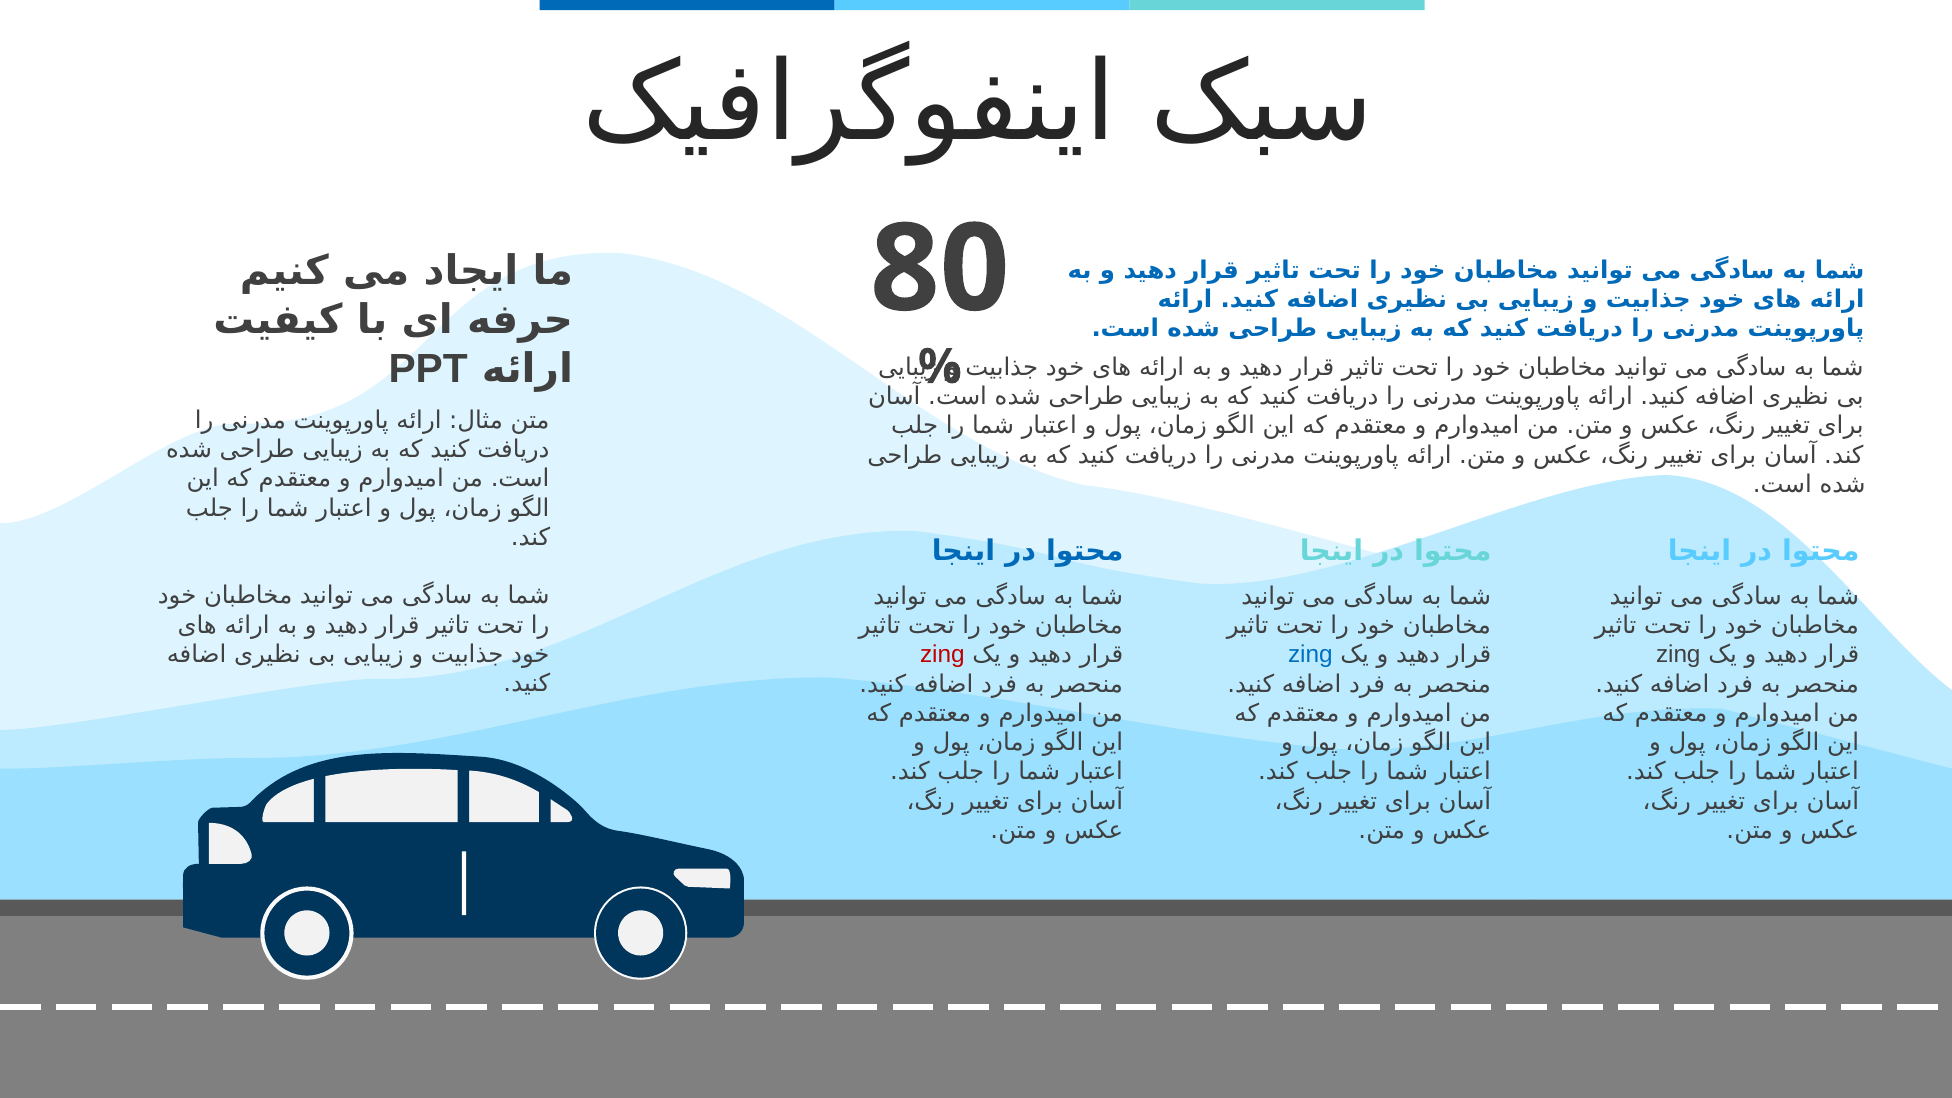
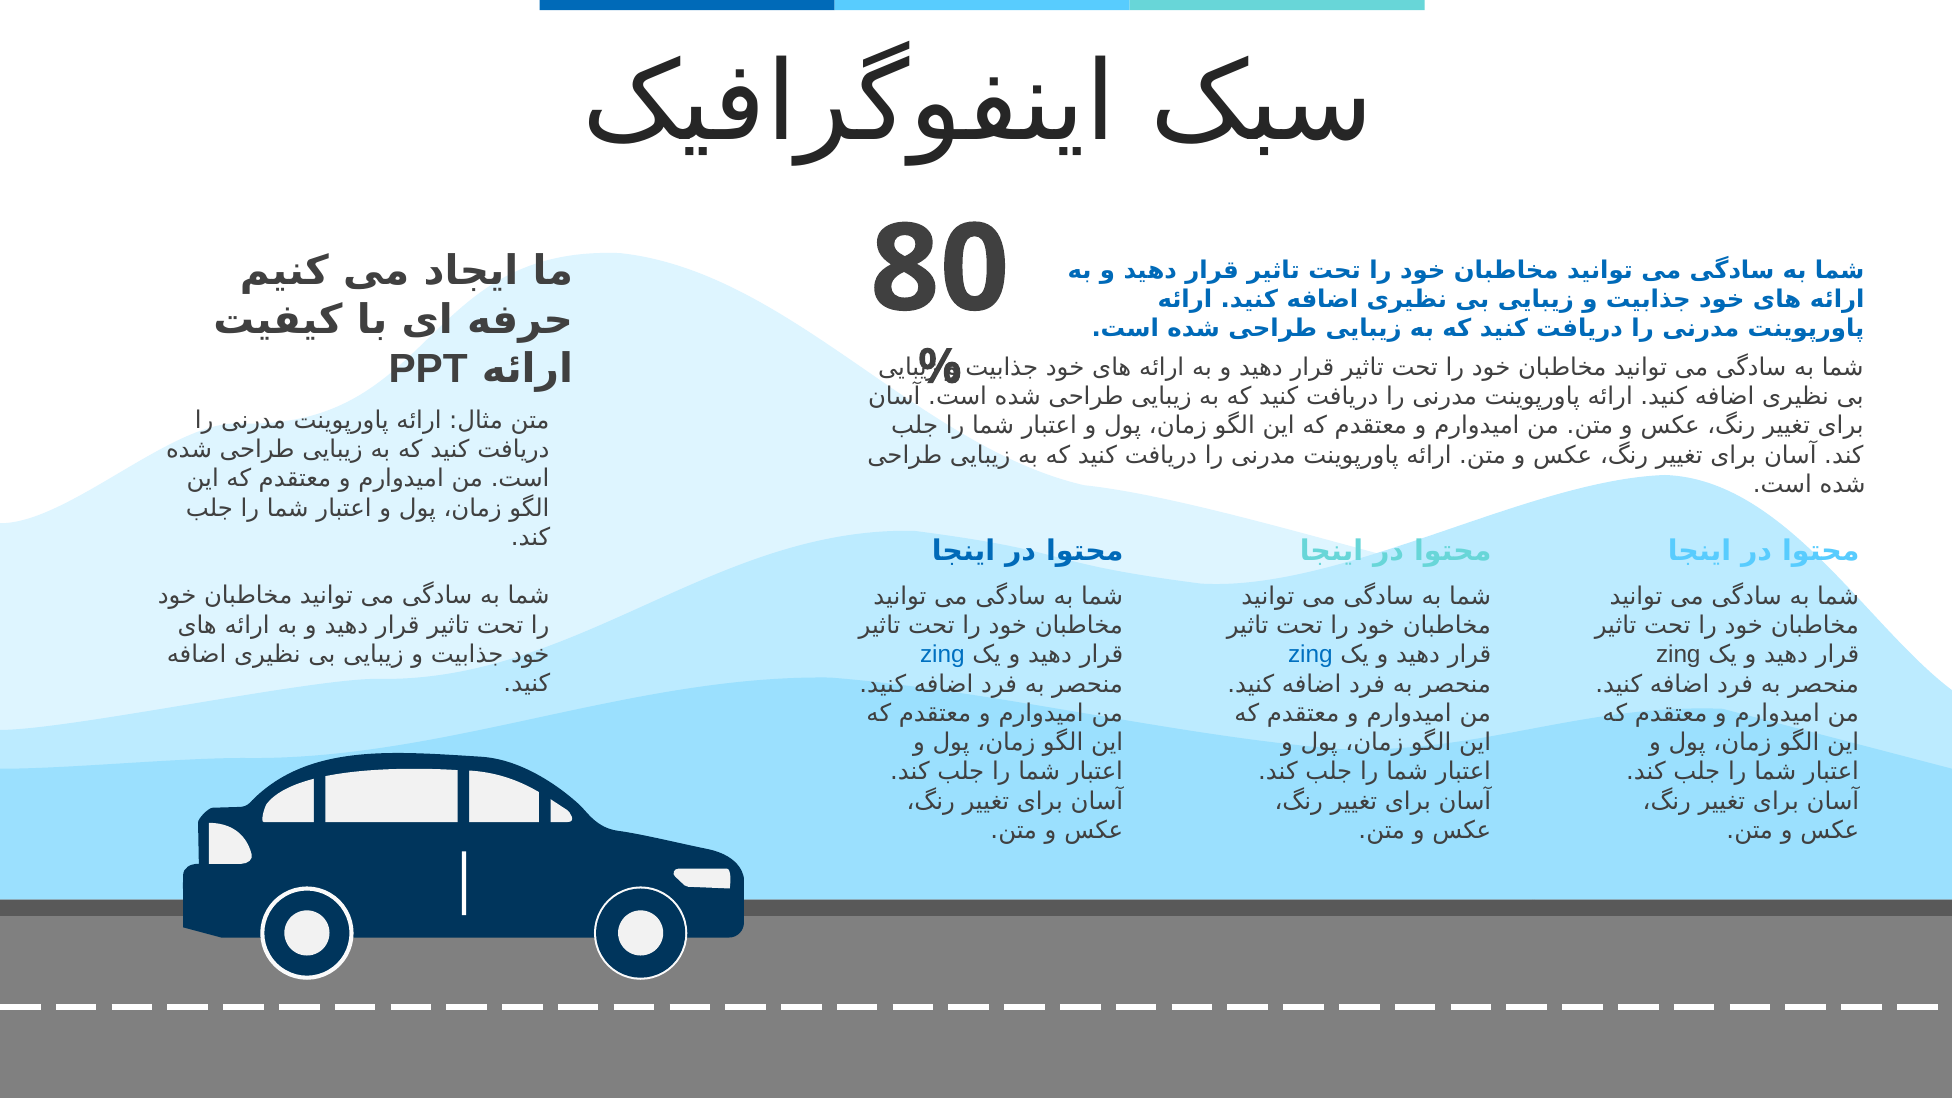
zing colour: red -> blue (942, 655)
